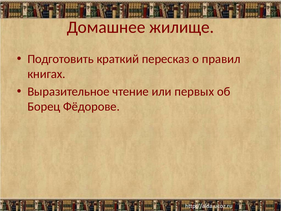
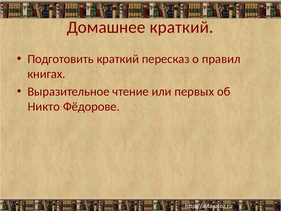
Домашнее жилище: жилище -> краткий (182, 27)
Борец: Борец -> Никто (44, 106)
